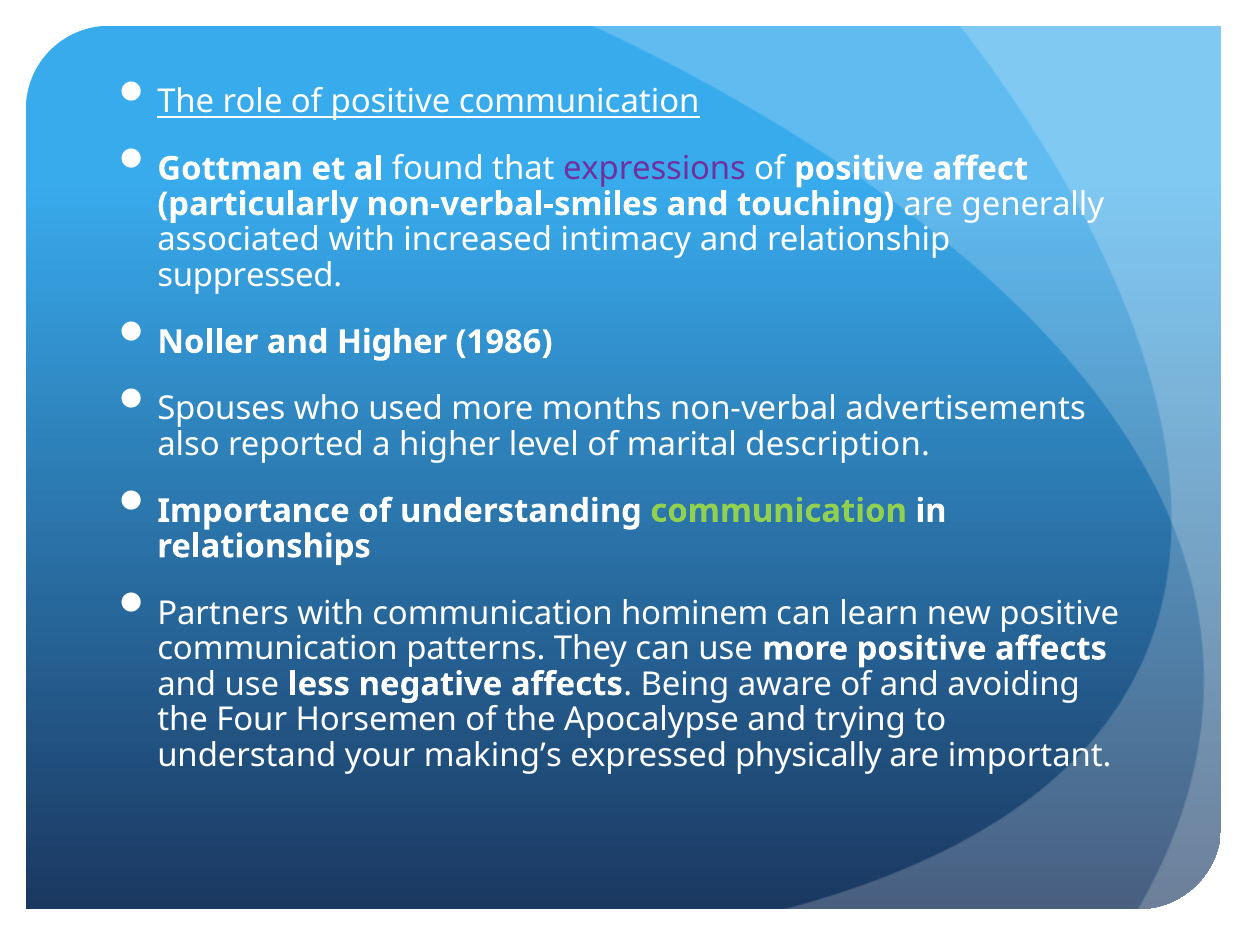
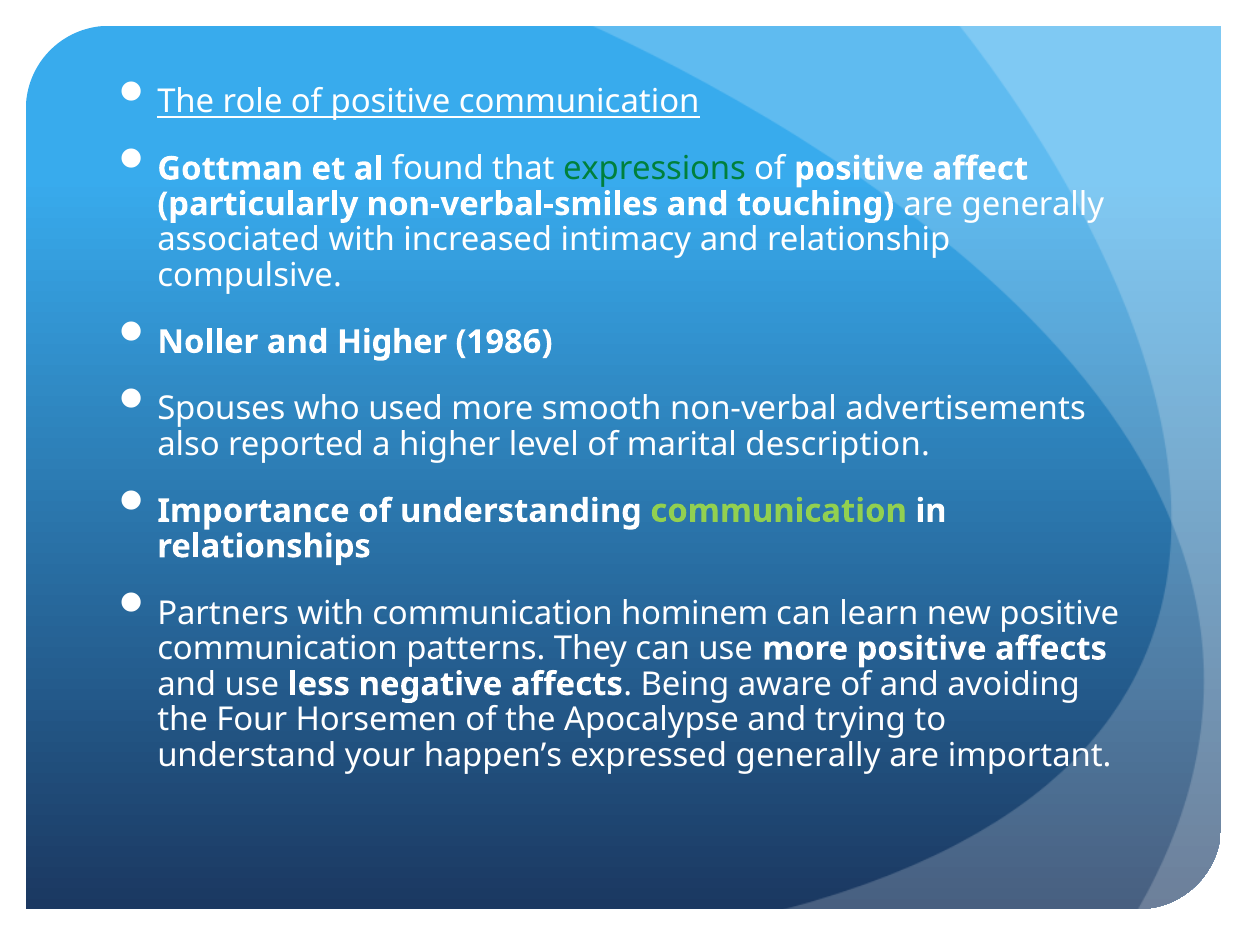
expressions colour: purple -> green (654, 169)
suppressed: suppressed -> compulsive (250, 275)
months: months -> smooth (602, 409)
making’s: making’s -> happen’s (493, 756)
expressed physically: physically -> generally (808, 756)
